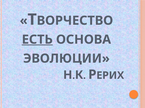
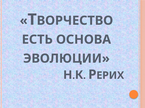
ЕСТЬ underline: present -> none (37, 40)
